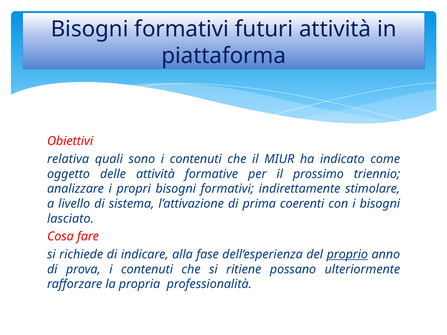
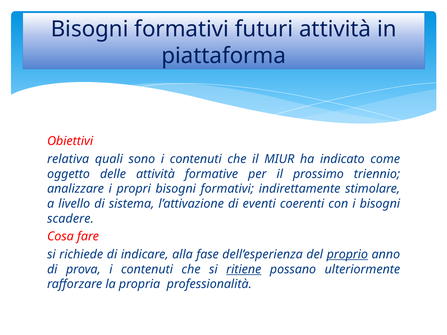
prima: prima -> eventi (259, 204)
lasciato: lasciato -> scadere (70, 219)
ritiene underline: none -> present (244, 270)
